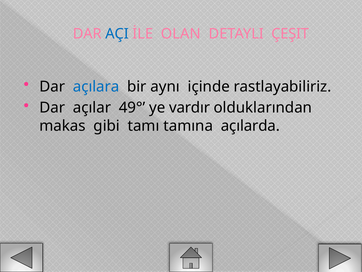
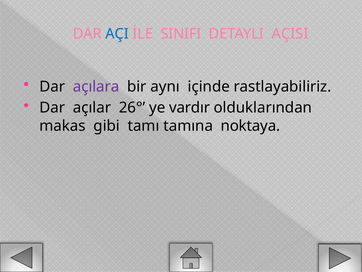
OLAN: OLAN -> SINIFI (181, 34)
ÇEŞIT: ÇEŞIT -> AÇISI (290, 34)
açılara colour: blue -> purple (96, 86)
49°: 49° -> 26° (132, 108)
açılarda: açılarda -> noktaya (250, 126)
